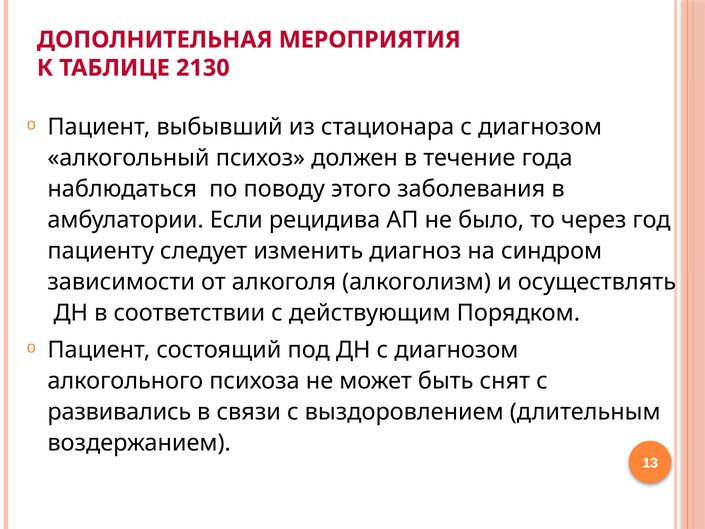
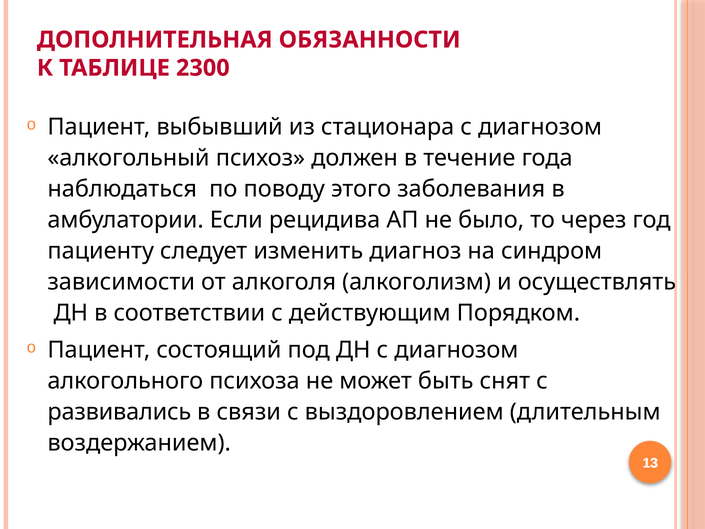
МЕРОПРИЯТИЯ: МЕРОПРИЯТИЯ -> ОБЯЗАННОСТИ (370, 40)
2130: 2130 -> 2300 (203, 68)
